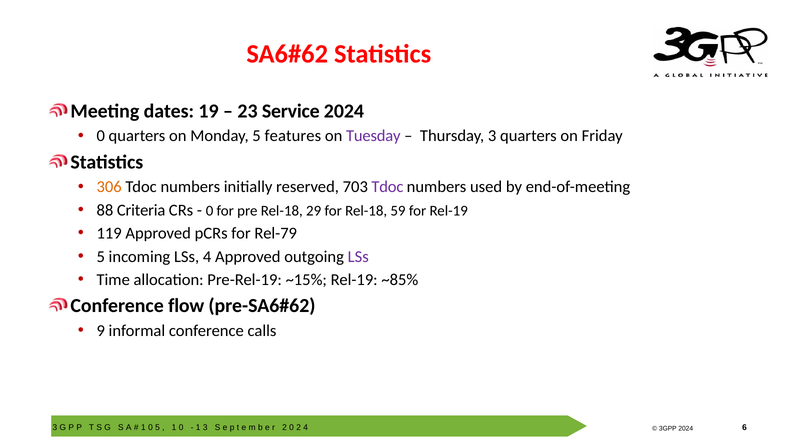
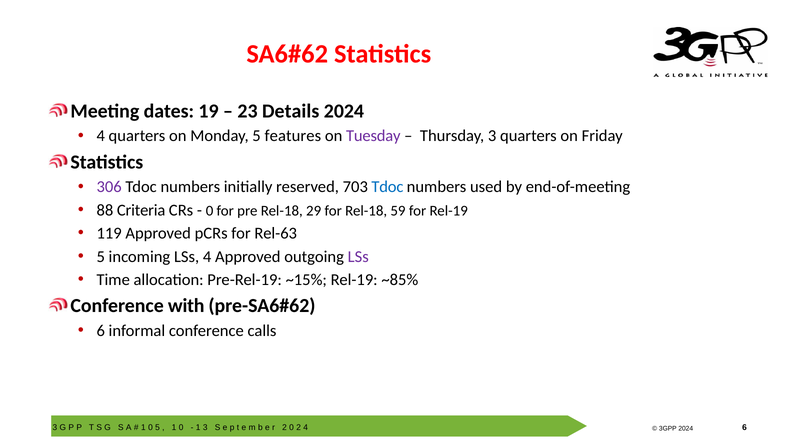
Service: Service -> Details (291, 111)
0: 0 -> 4 (101, 136)
306 colour: orange -> purple (109, 187)
Tdoc colour: purple -> blue (387, 187)
Rel-79: Rel-79 -> Rel-63 (276, 233)
flow: flow -> with (186, 306)
9: 9 -> 6 (101, 330)
